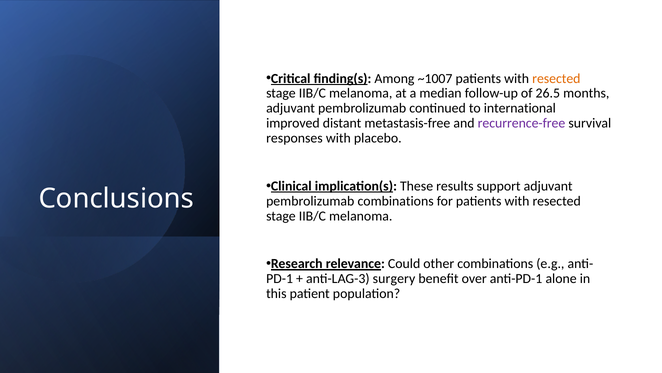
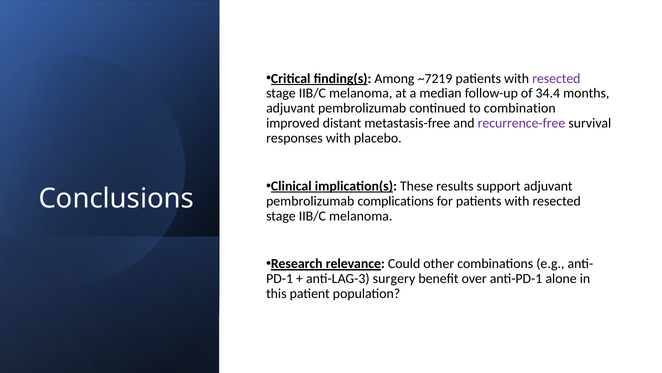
~1007: ~1007 -> ~7219 (435, 78)
resected colour: orange -> purple (556, 78)
26.5: 26.5 -> 34.4 (548, 93)
international: international -> combination (520, 108)
pembrolizumab combinations: combinations -> complications (396, 201)
